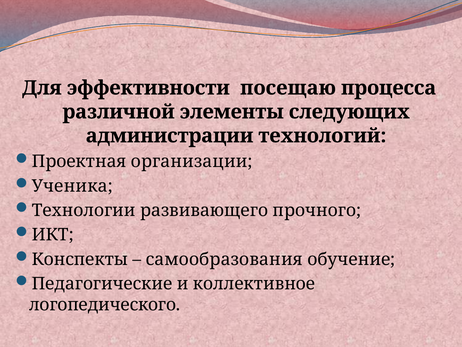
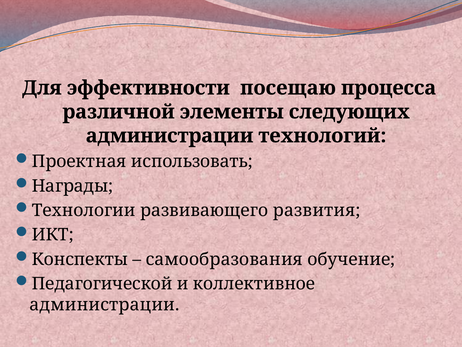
организации: организации -> использовать (192, 161)
Ученика: Ученика -> Награды (72, 186)
прочного: прочного -> развития (317, 210)
Педагогические: Педагогические -> Педагогической (102, 283)
логопедического: логопедического -> администрации (105, 304)
